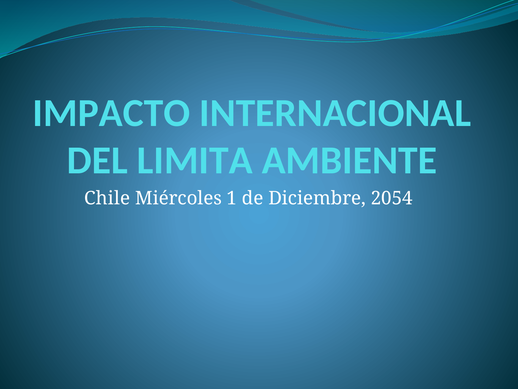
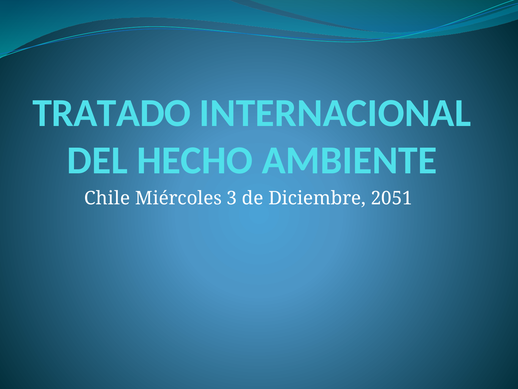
IMPACTO: IMPACTO -> TRATADO (112, 113)
LIMITA: LIMITA -> HECHO (195, 160)
1: 1 -> 3 (232, 198)
2054: 2054 -> 2051 (392, 198)
